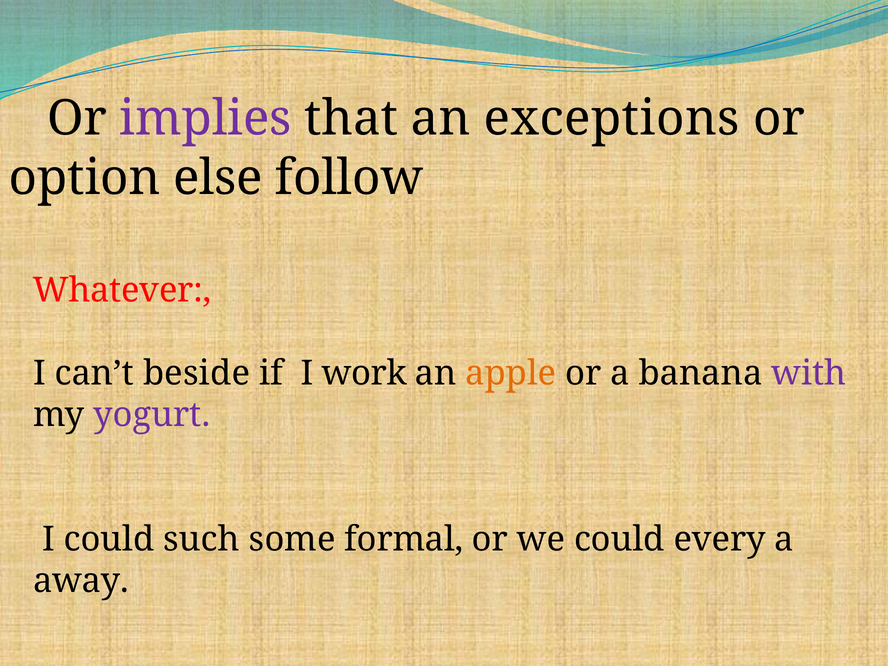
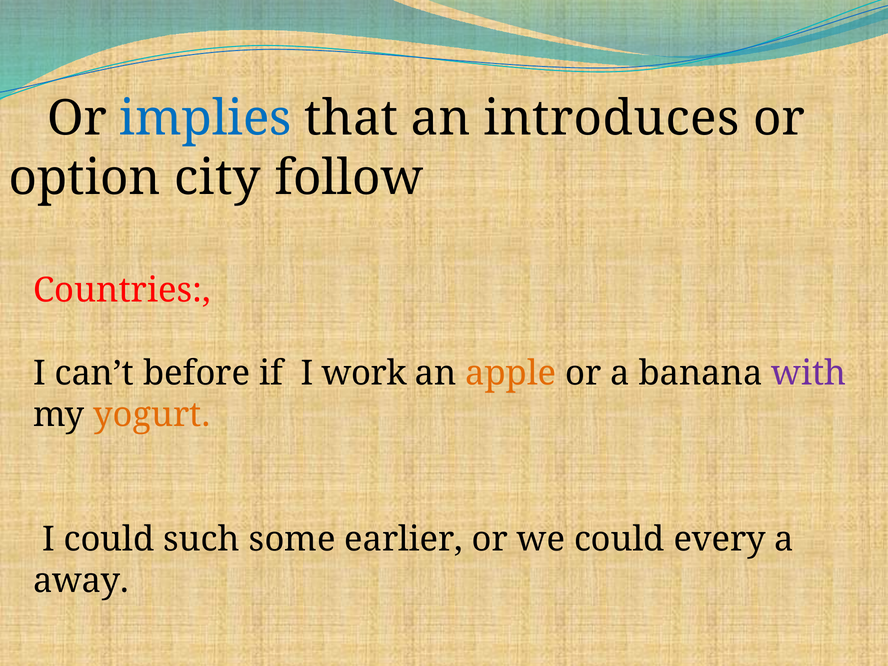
implies colour: purple -> blue (206, 119)
exceptions: exceptions -> introduces (612, 119)
else: else -> city (217, 178)
Whatever: Whatever -> Countries (122, 291)
beside: beside -> before (197, 373)
yogurt colour: purple -> orange (152, 415)
formal: formal -> earlier (404, 539)
